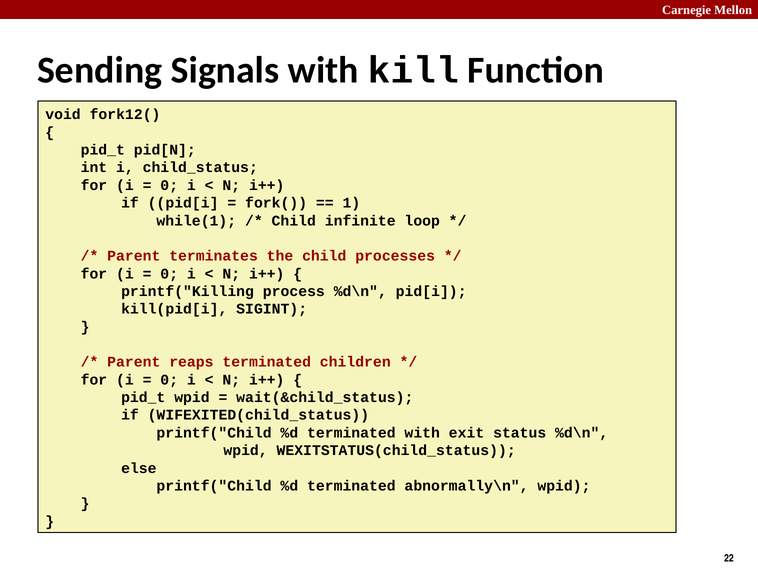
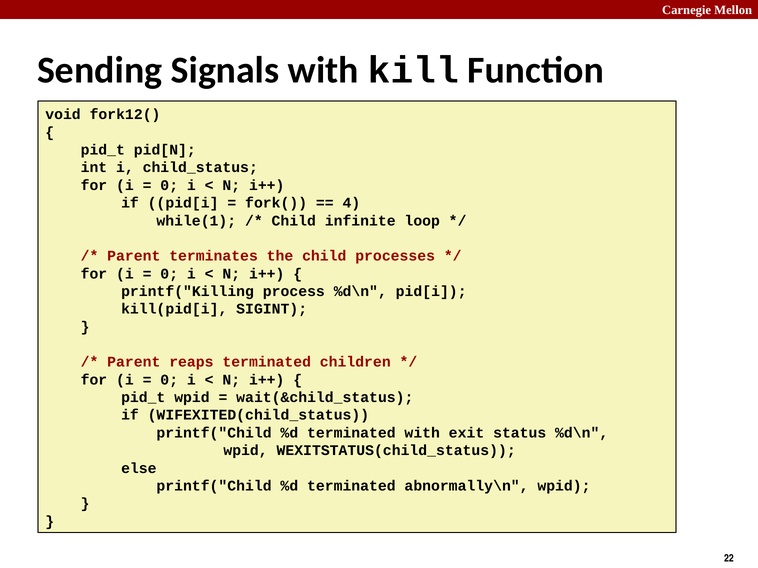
1: 1 -> 4 (351, 203)
